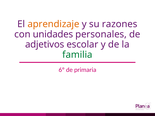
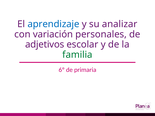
aprendizaje colour: orange -> blue (53, 24)
razones: razones -> analizar (120, 24)
unidades: unidades -> variación (53, 34)
